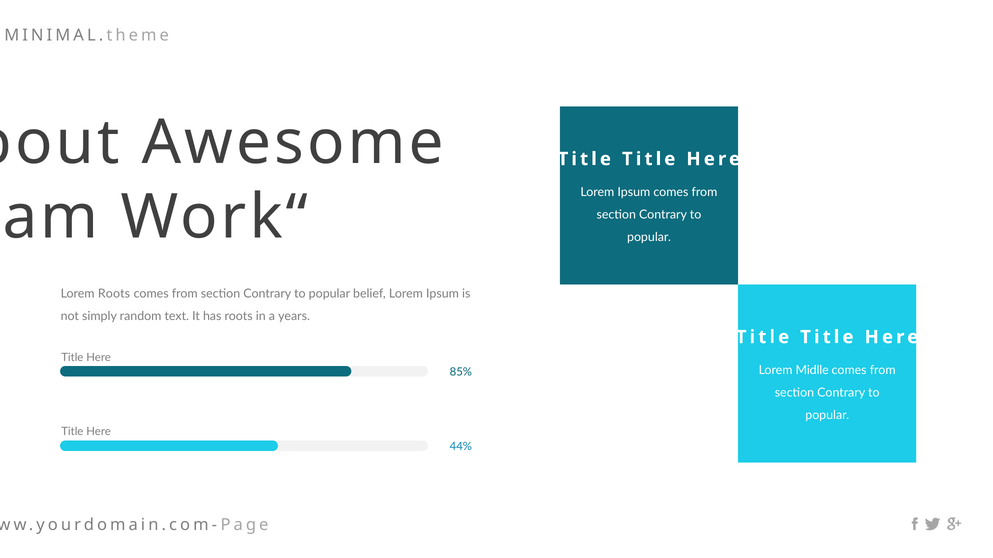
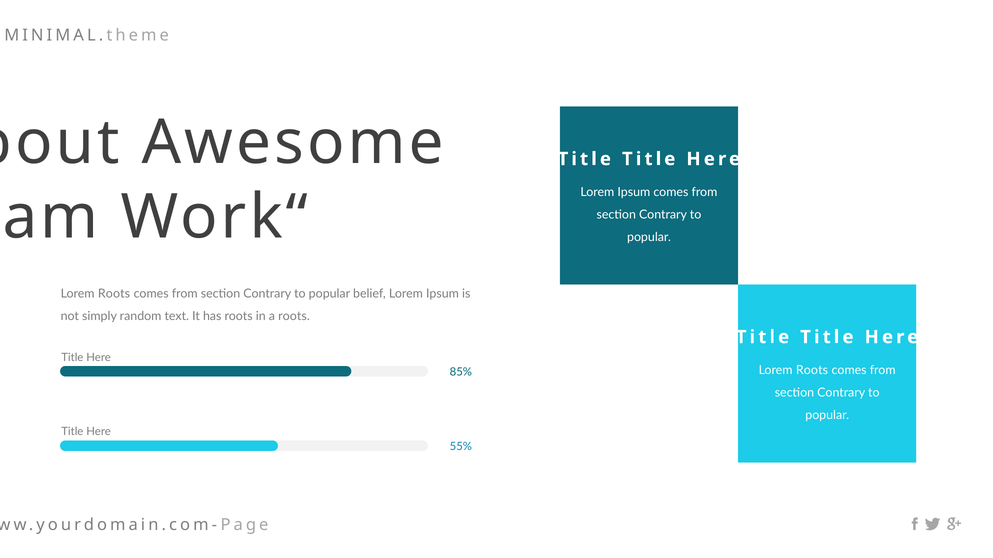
a years: years -> roots (294, 316)
Midlle: Midlle -> Roots (812, 371)
44%: 44% -> 55% (461, 447)
